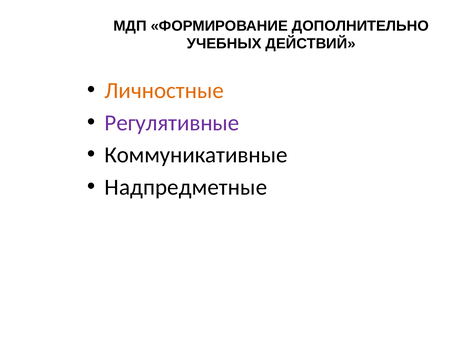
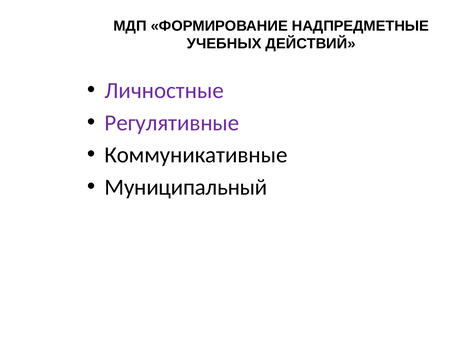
ДОПОЛНИТЕЛЬНО: ДОПОЛНИТЕЛЬНО -> НАДПРЕДМЕТНЫЕ (360, 26)
Личностные colour: orange -> purple (164, 91)
Надпредметные: Надпредметные -> Муниципальный (186, 187)
